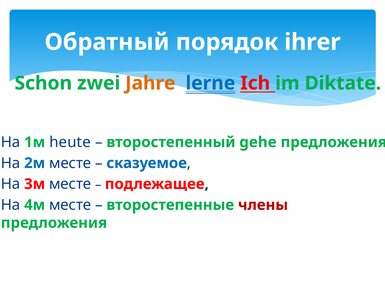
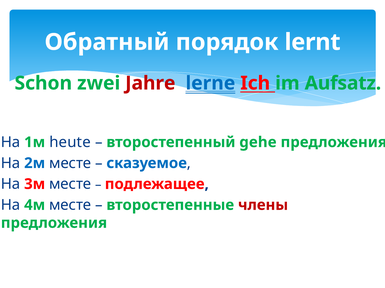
ihrer: ihrer -> lernt (313, 42)
Jahre colour: orange -> red (150, 83)
Diktate: Diktate -> Aufsatz (343, 83)
